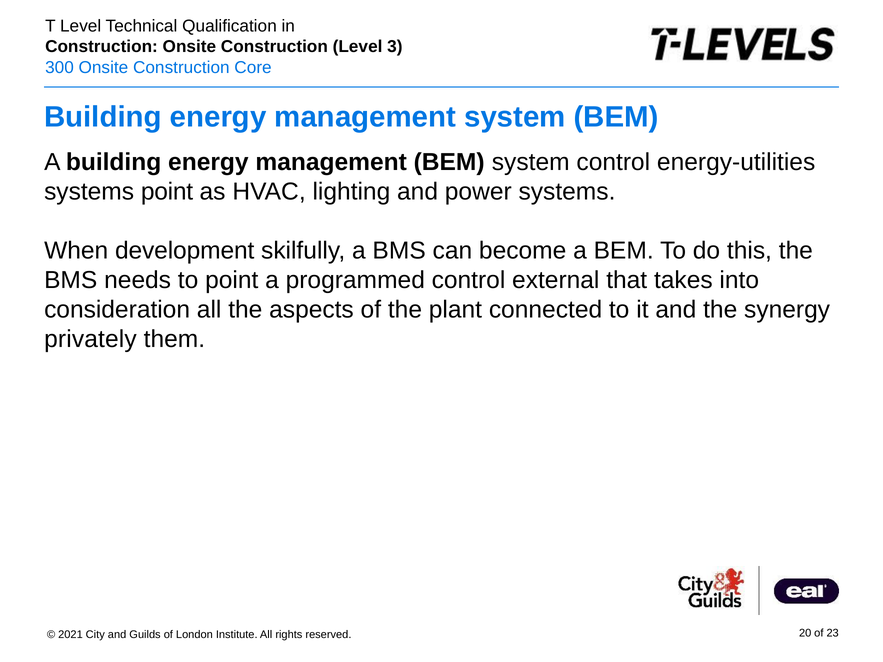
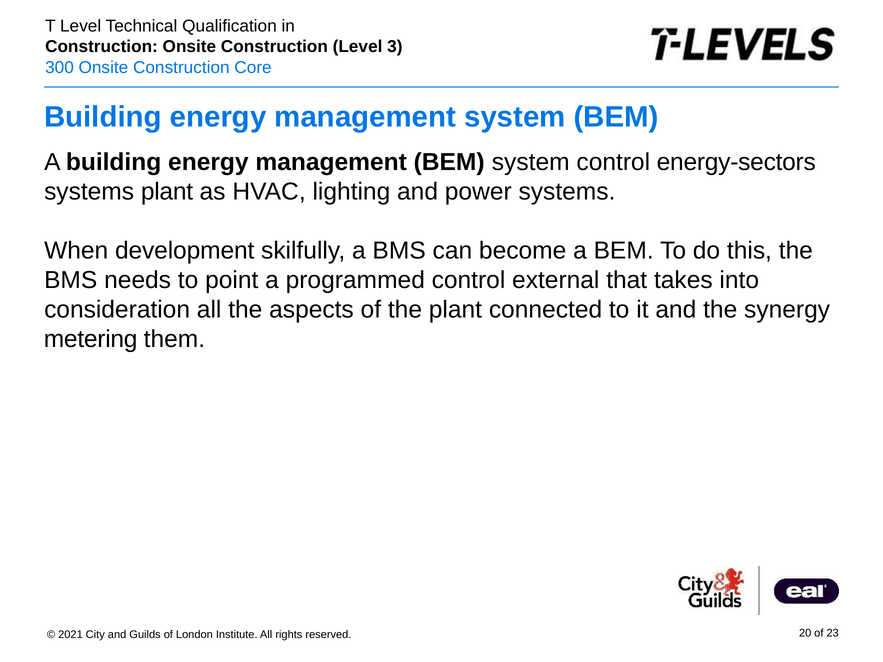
energy-utilities: energy-utilities -> energy-sectors (736, 162)
systems point: point -> plant (167, 192)
privately: privately -> metering (91, 339)
